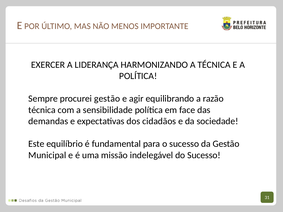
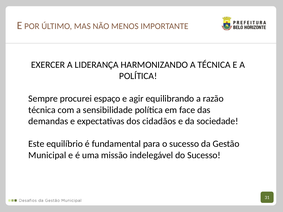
procurei gestão: gestão -> espaço (107, 99)
